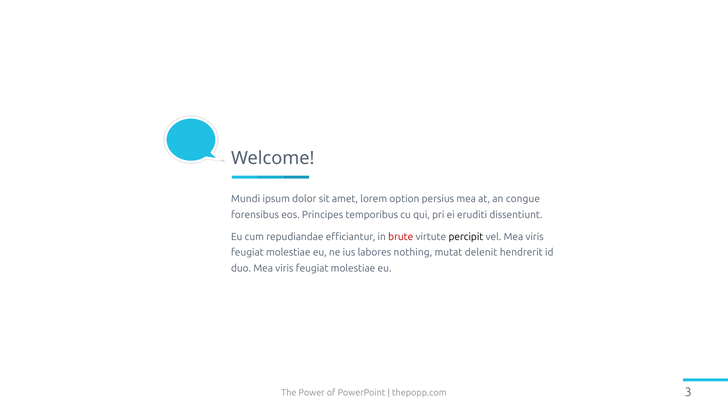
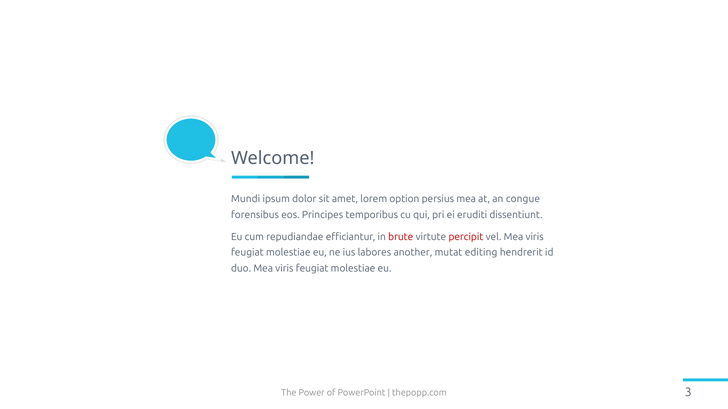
percipit colour: black -> red (466, 237)
nothing: nothing -> another (413, 253)
delenit: delenit -> editing (481, 253)
